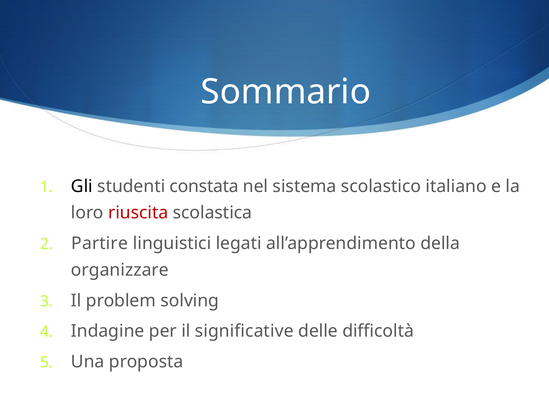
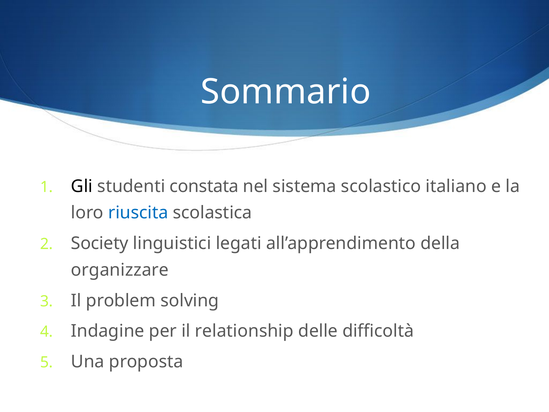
riuscita colour: red -> blue (138, 213)
Partire: Partire -> Society (100, 243)
significative: significative -> relationship (244, 331)
